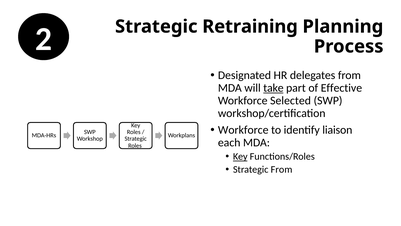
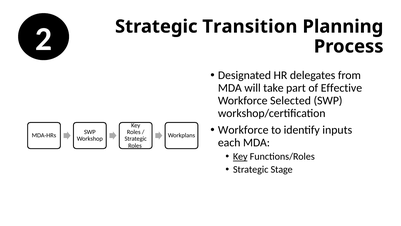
Retraining: Retraining -> Transition (250, 27)
take underline: present -> none (273, 88)
liaison: liaison -> inputs (337, 130)
Strategic From: From -> Stage (282, 169)
